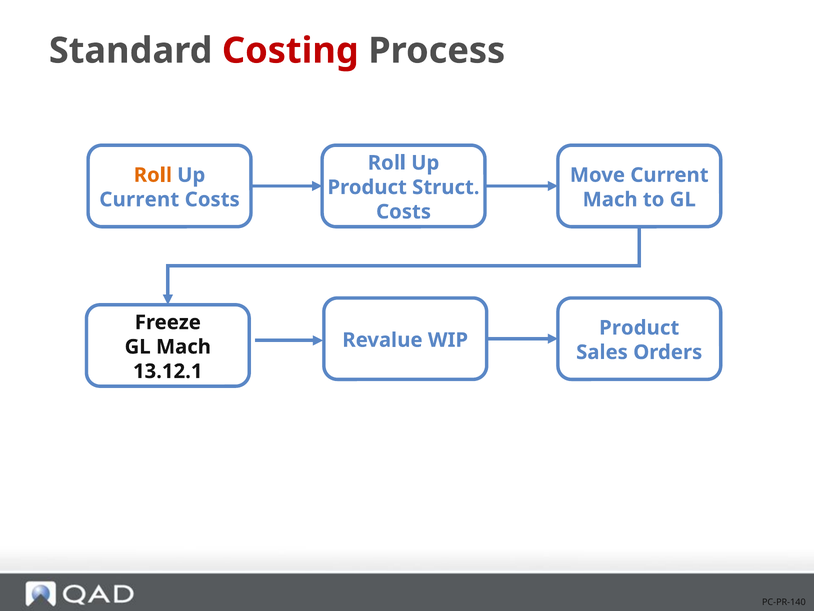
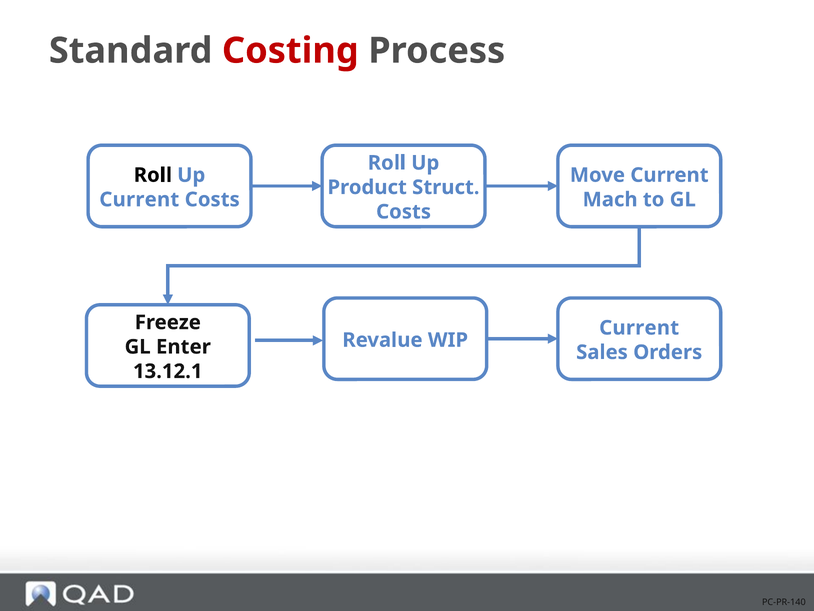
Roll colour: orange -> black (153, 175)
Product: Product -> Current (639, 328)
GL Mach: Mach -> Enter (183, 347)
